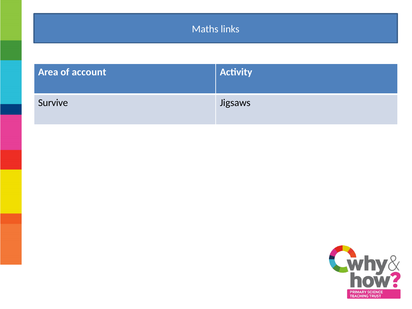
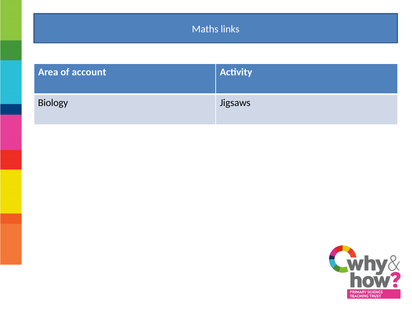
Survive: Survive -> Biology (53, 103)
